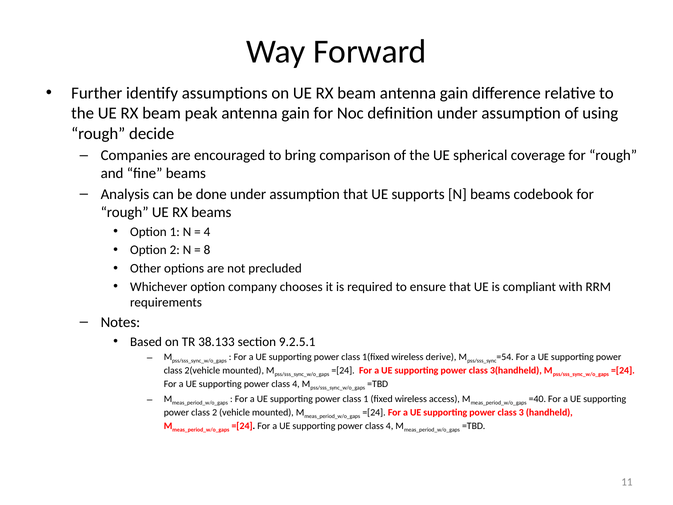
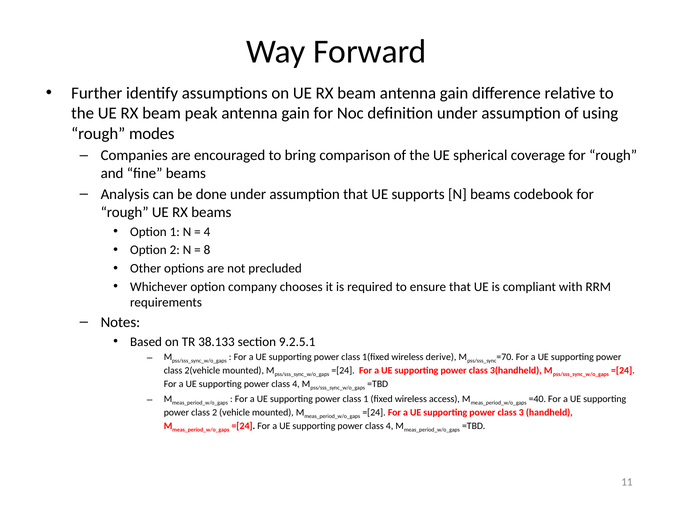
decide: decide -> modes (152, 134)
=54: =54 -> =70 (505, 357)
